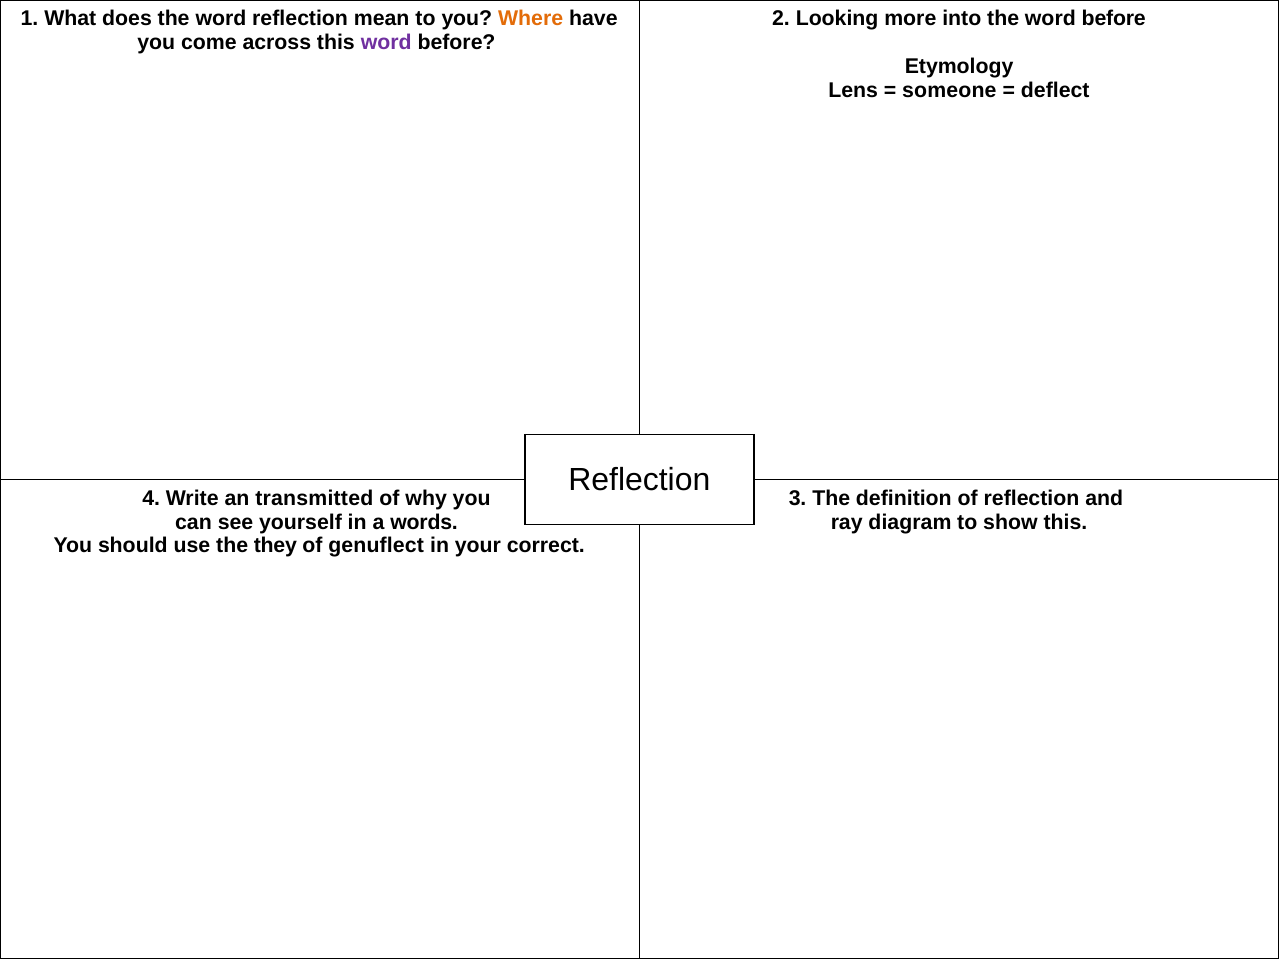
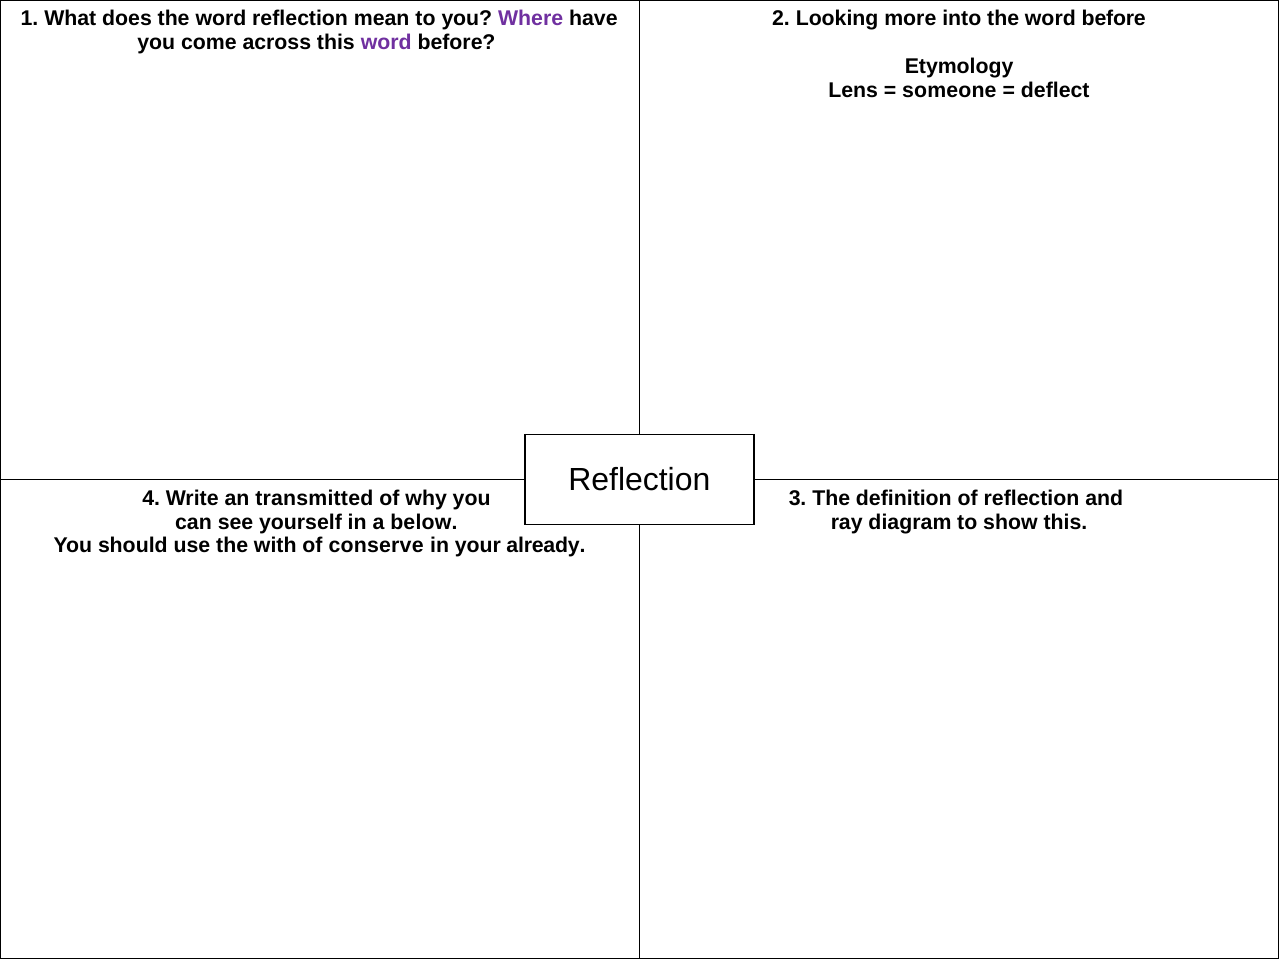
Where colour: orange -> purple (531, 19)
words: words -> below (424, 522)
they: they -> with (275, 546)
genuflect: genuflect -> conserve (376, 546)
correct: correct -> already (546, 546)
